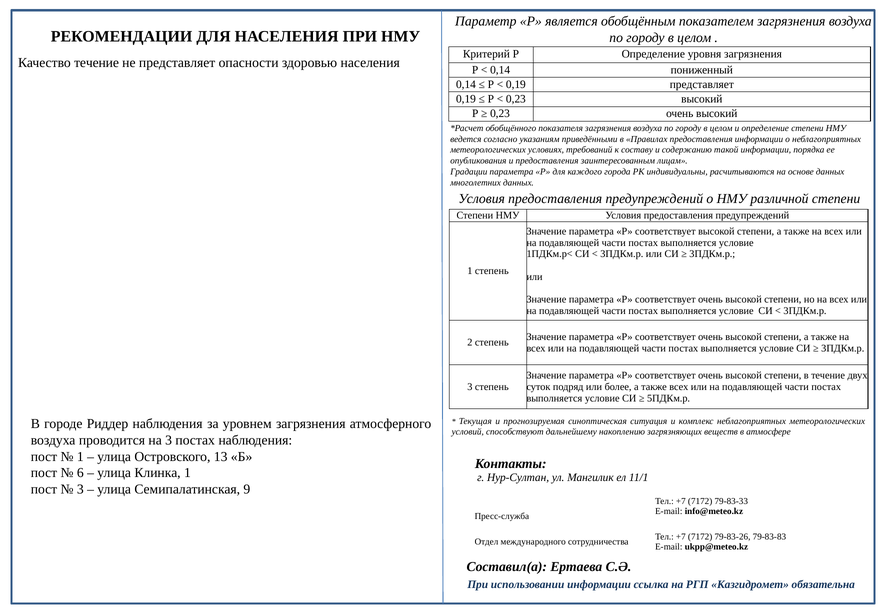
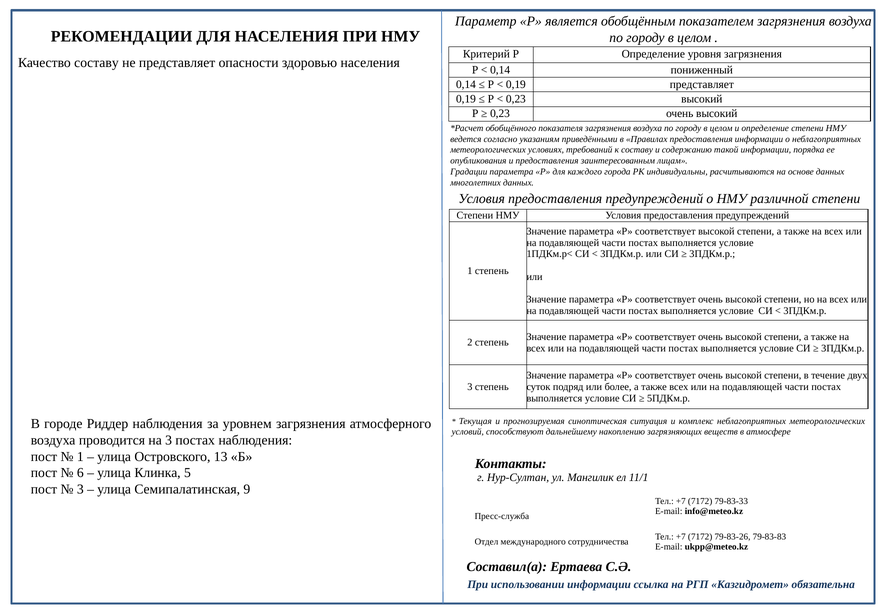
Качество течение: течение -> составу (96, 63)
Клинка 1: 1 -> 5 (187, 472)
